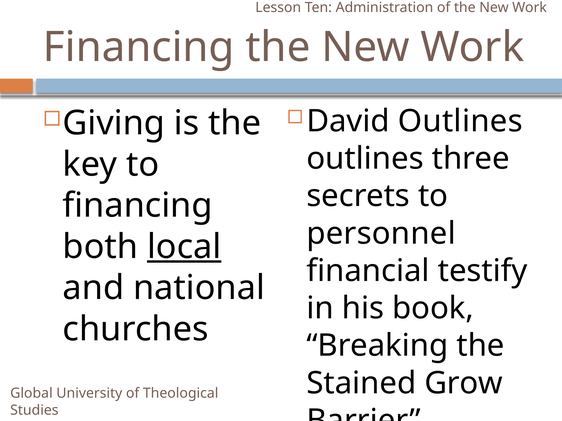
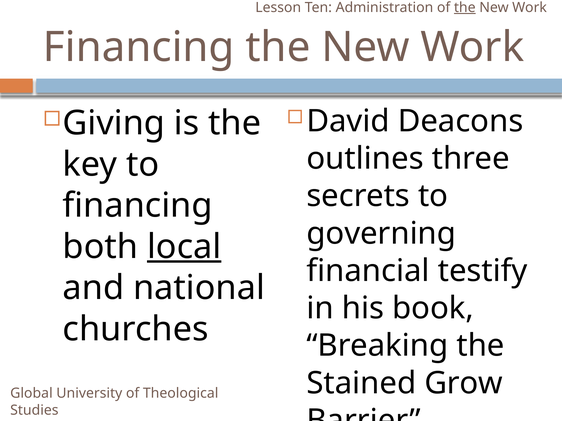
the underline: none -> present (465, 7)
David Outlines: Outlines -> Deacons (461, 121)
personnel: personnel -> governing (381, 234)
